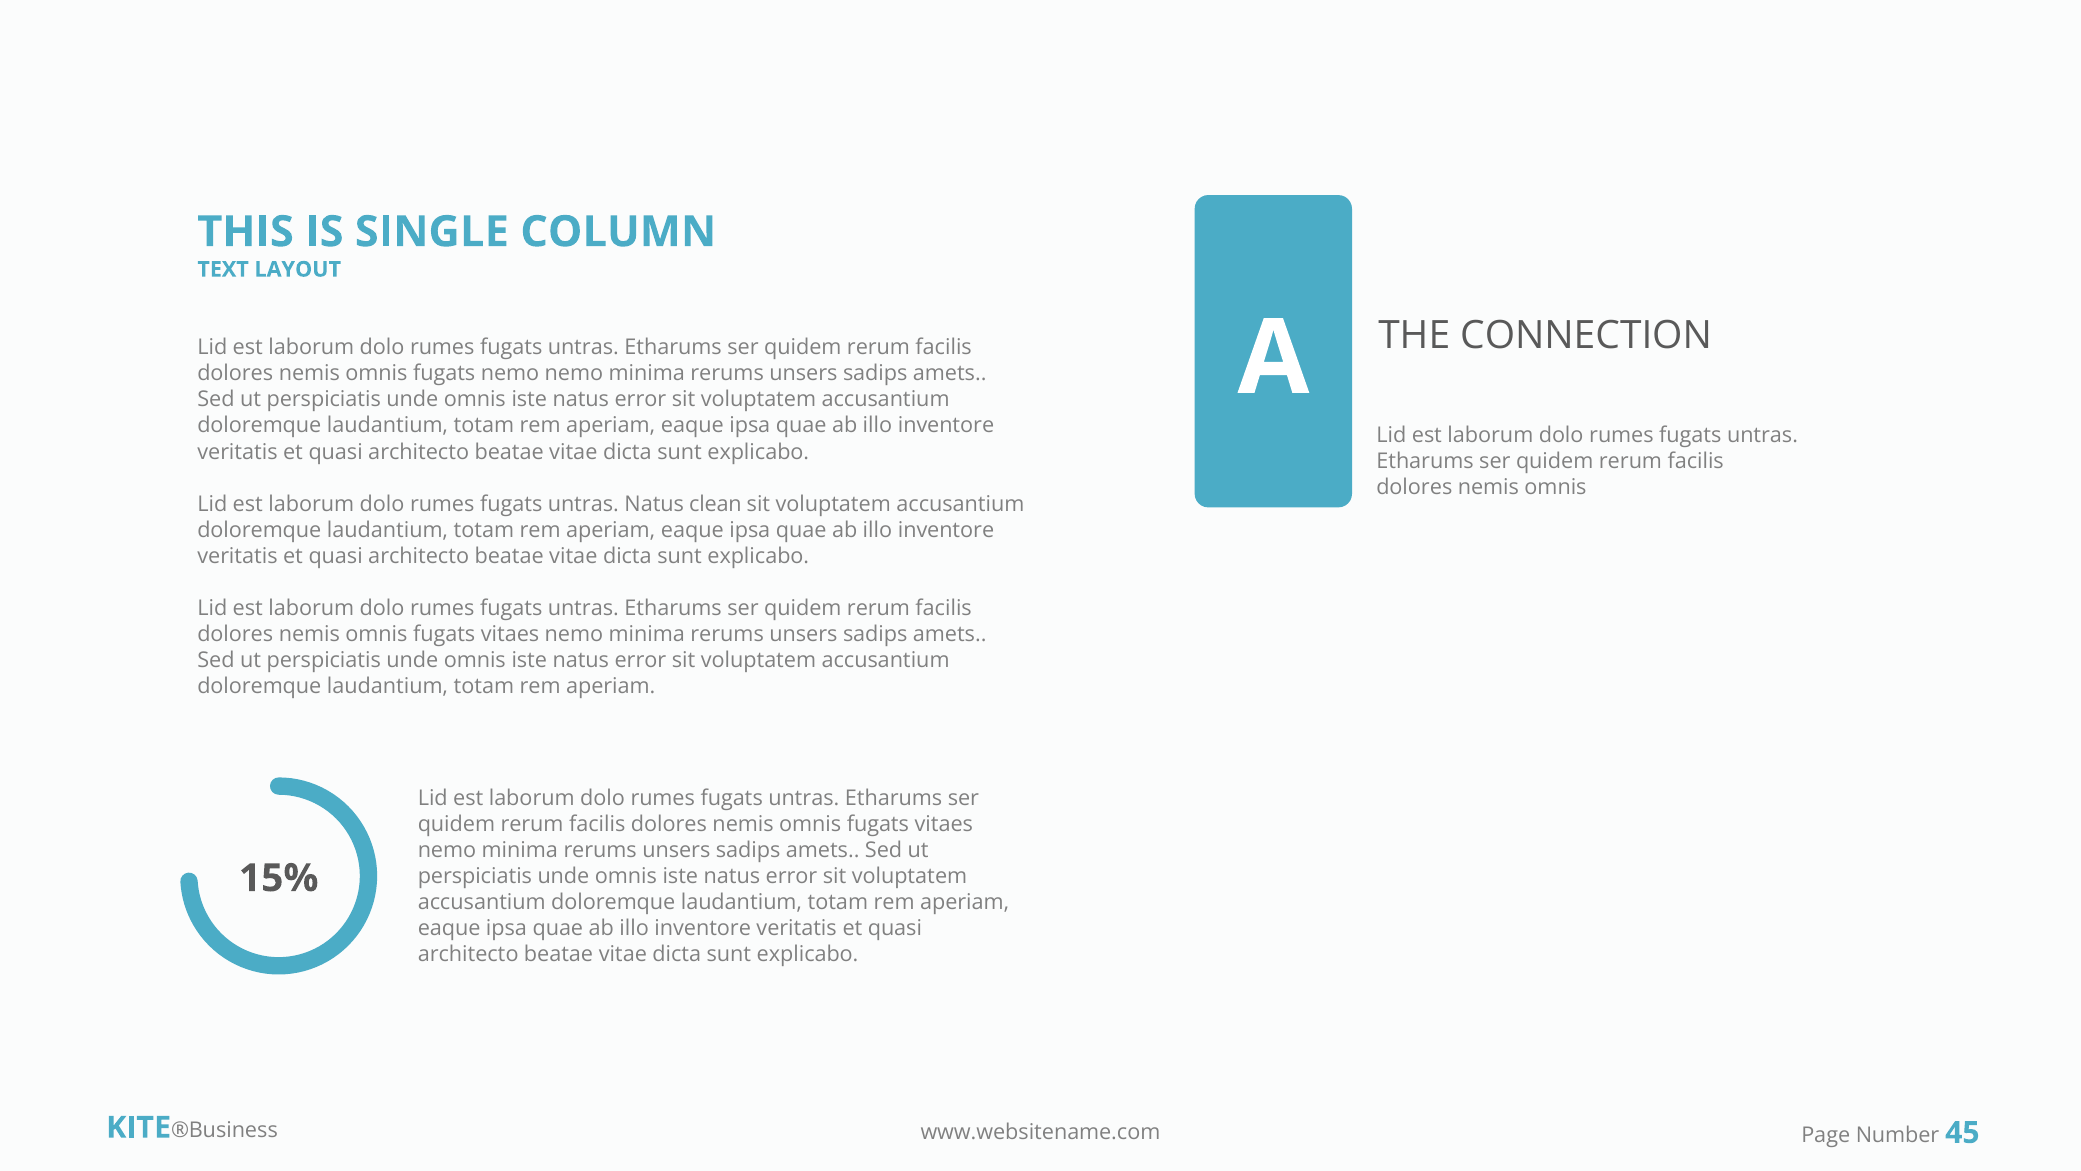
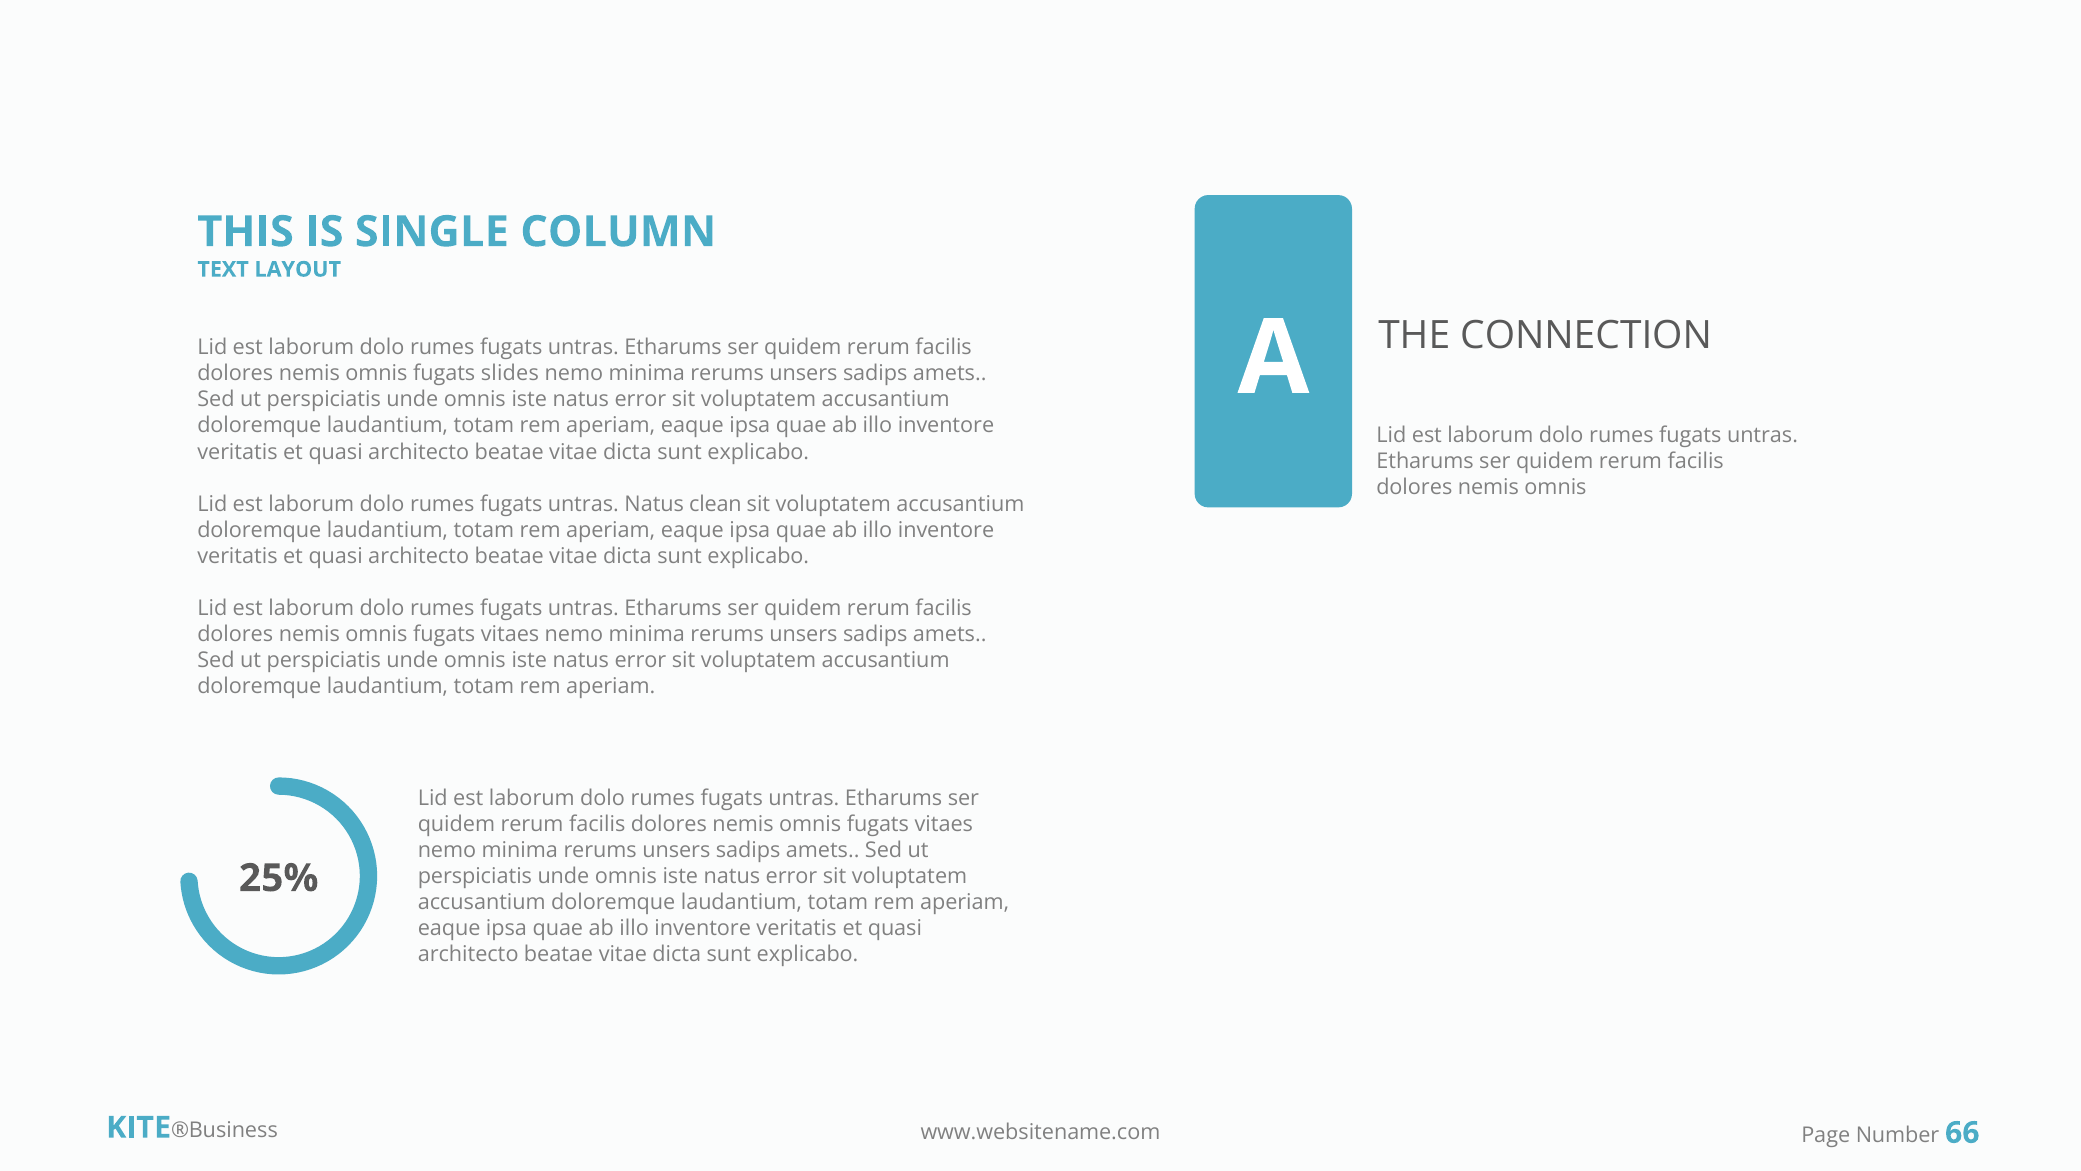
fugats nemo: nemo -> slides (510, 374)
15%: 15% -> 25% (279, 878)
45: 45 -> 66 (1962, 1132)
